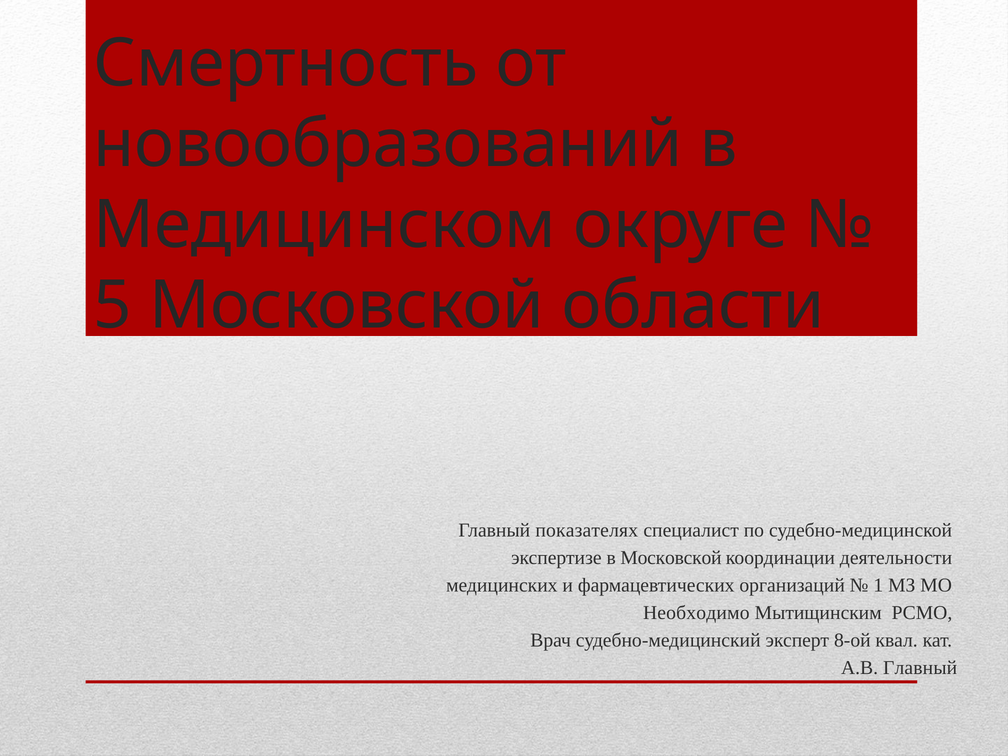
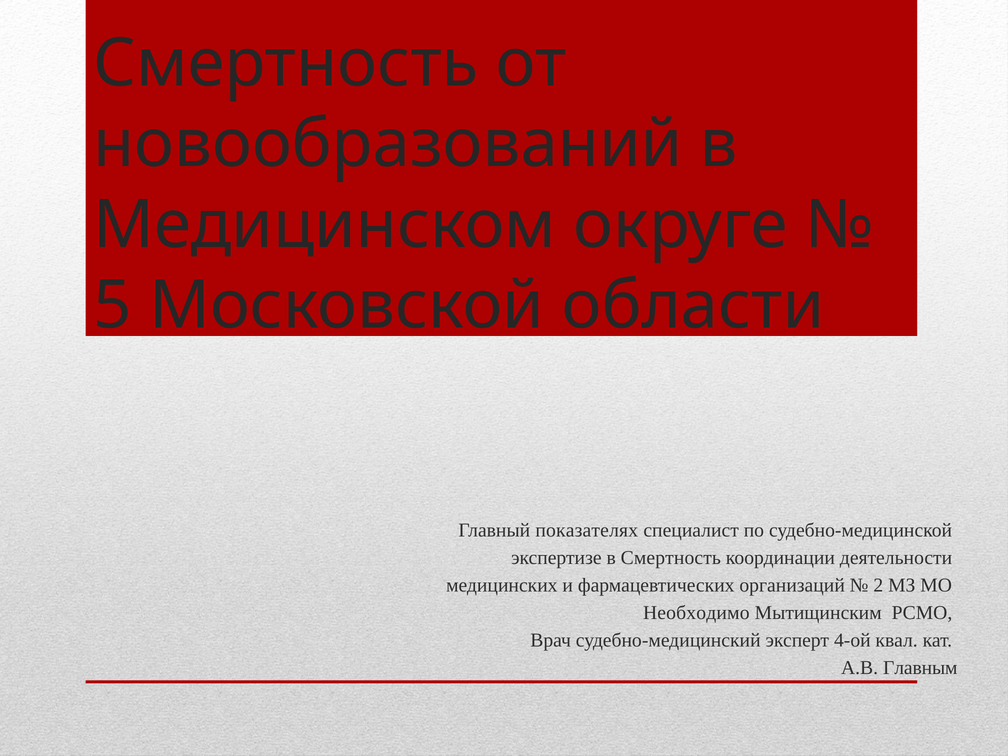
в Московской: Московской -> Смертность (671, 558)
1: 1 -> 2 (878, 585)
8-ой: 8-ой -> 4-ой (852, 640)
А.В Главный: Главный -> Главным (920, 668)
